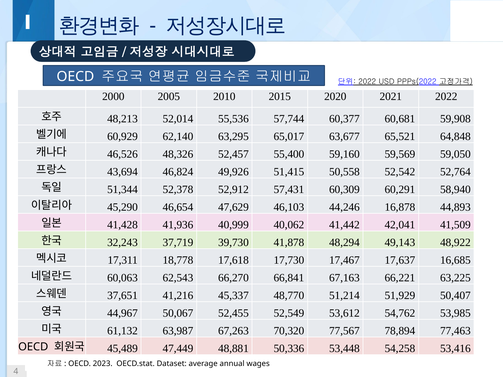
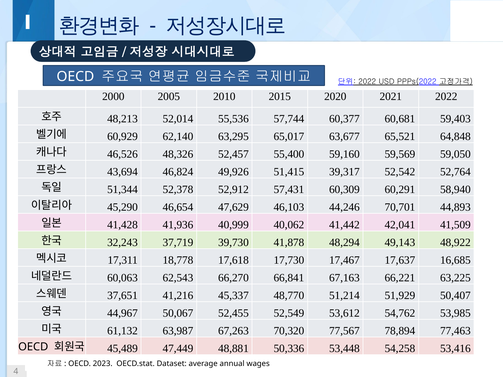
59,908: 59,908 -> 59,403 (455, 119)
50,558: 50,558 -> 39,317 (344, 172)
16,878: 16,878 -> 70,701 (400, 207)
